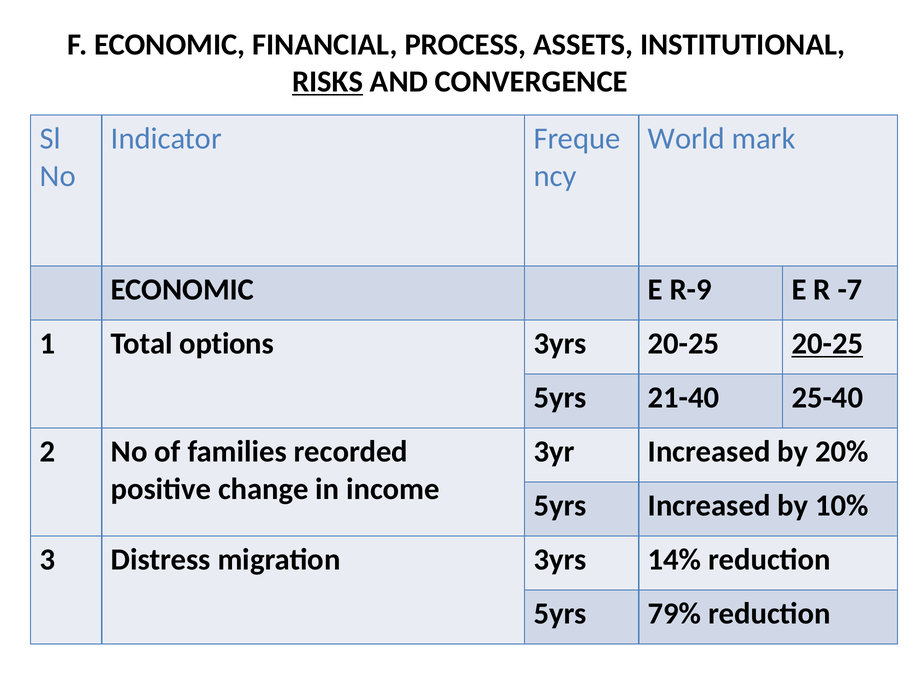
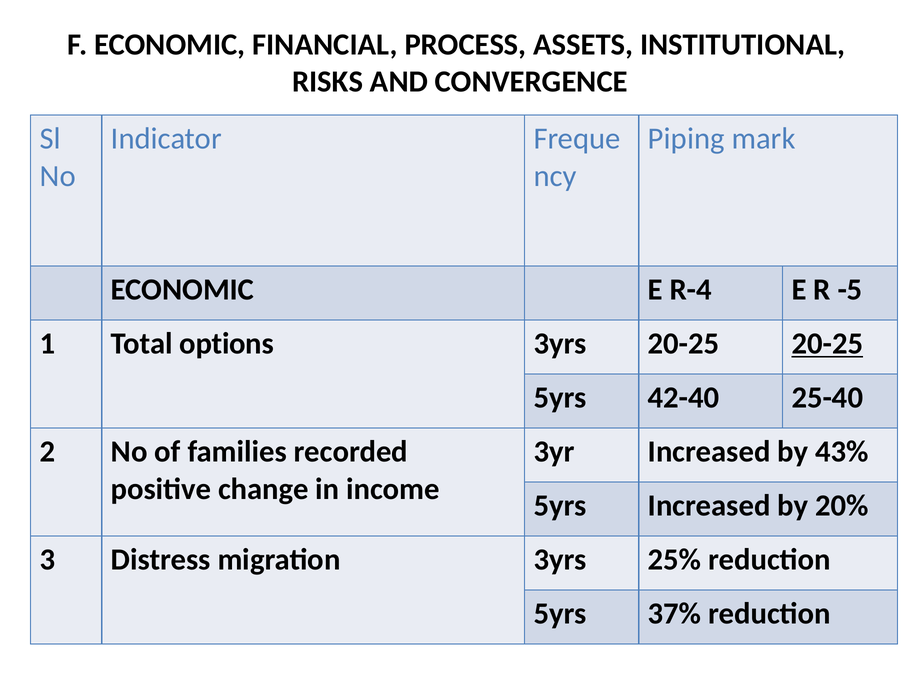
RISKS underline: present -> none (328, 82)
World: World -> Piping (686, 139)
R-9: R-9 -> R-4 (691, 290)
-7: -7 -> -5 (850, 290)
21-40: 21-40 -> 42-40 (684, 398)
20%: 20% -> 43% (842, 452)
10%: 10% -> 20% (842, 506)
14%: 14% -> 25% (675, 560)
79%: 79% -> 37% (675, 614)
